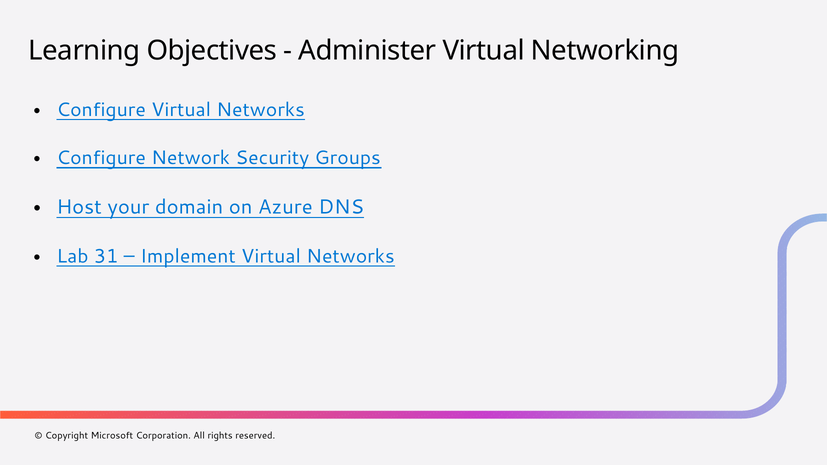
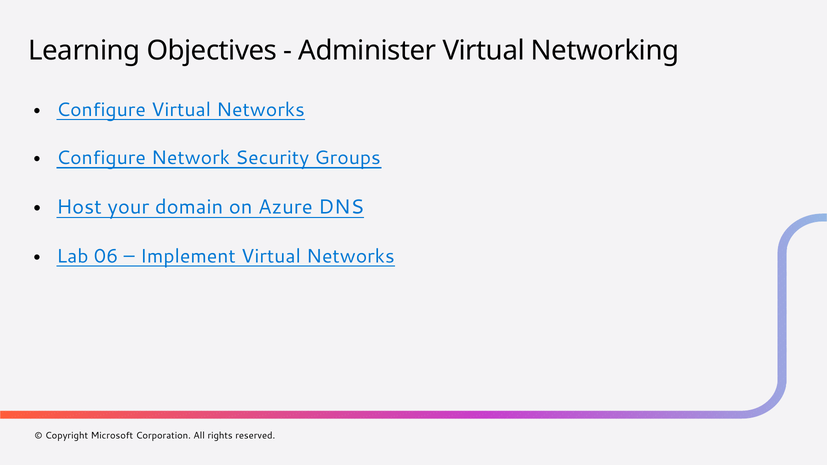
31: 31 -> 06 (106, 256)
